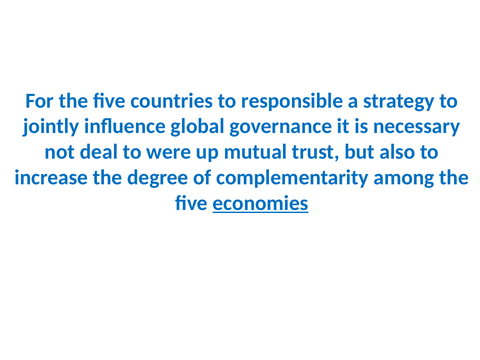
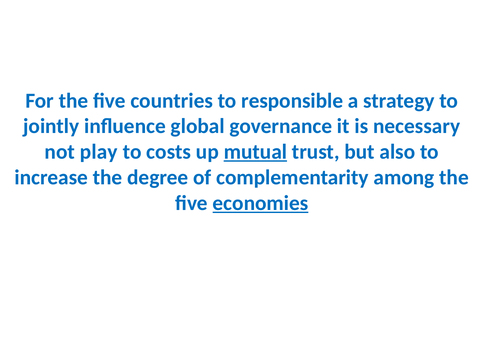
deal: deal -> play (99, 152)
were: were -> costs (169, 152)
mutual underline: none -> present (255, 152)
